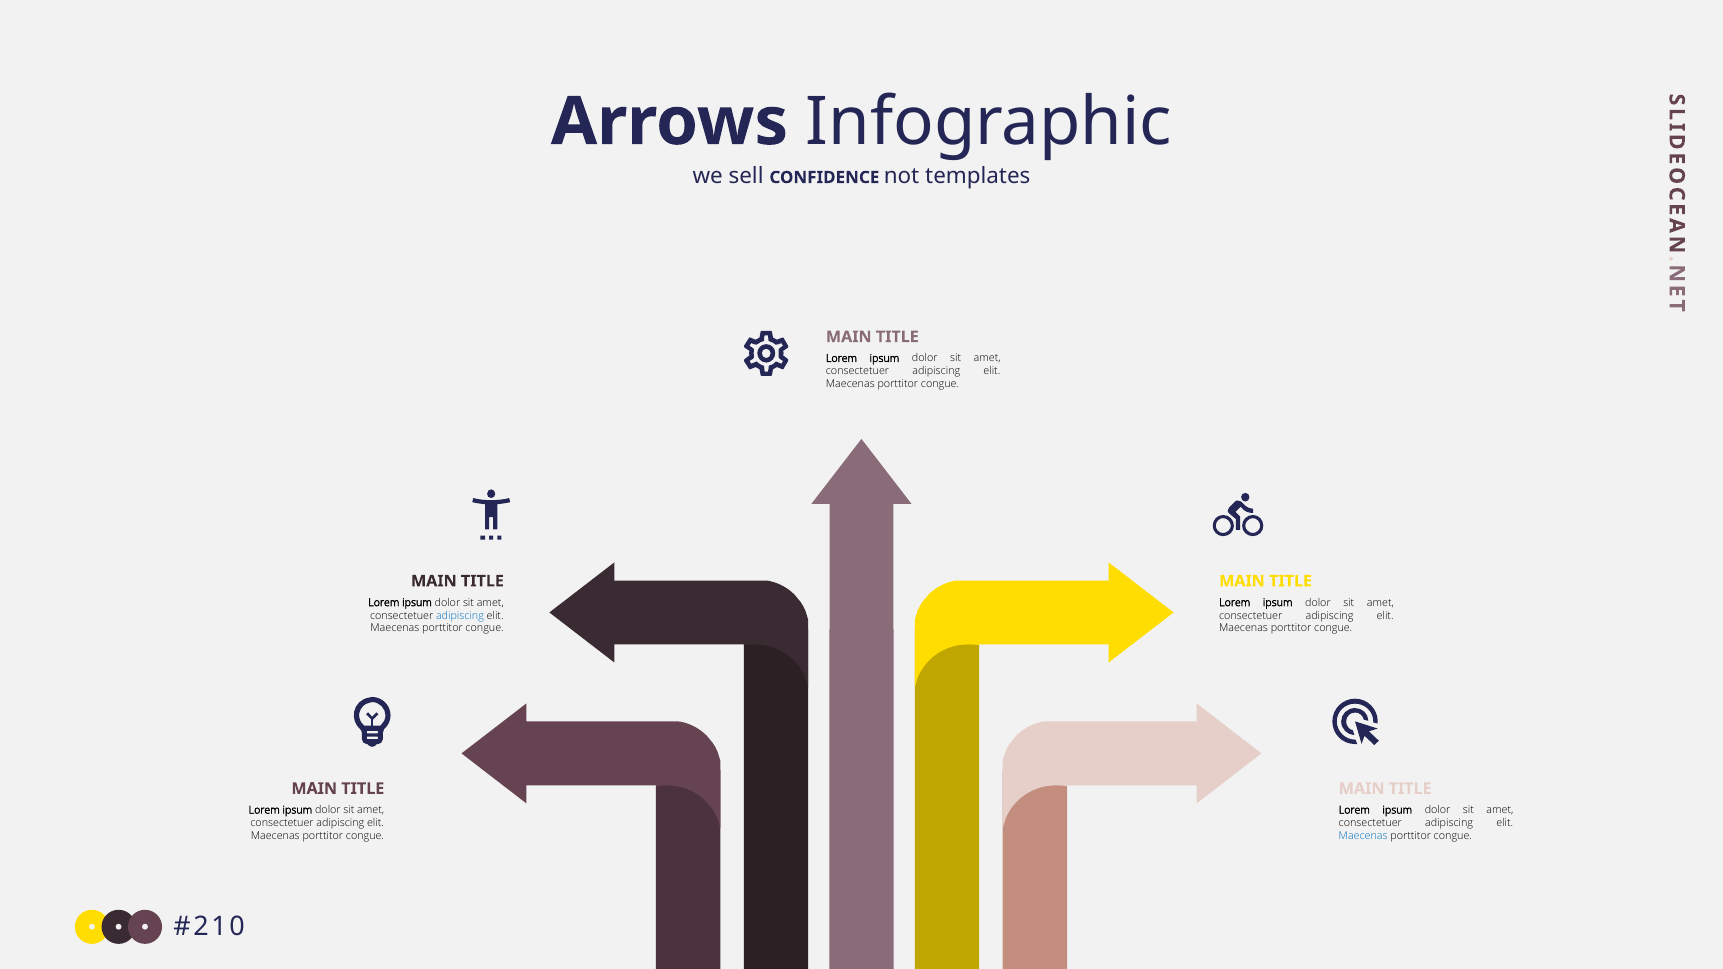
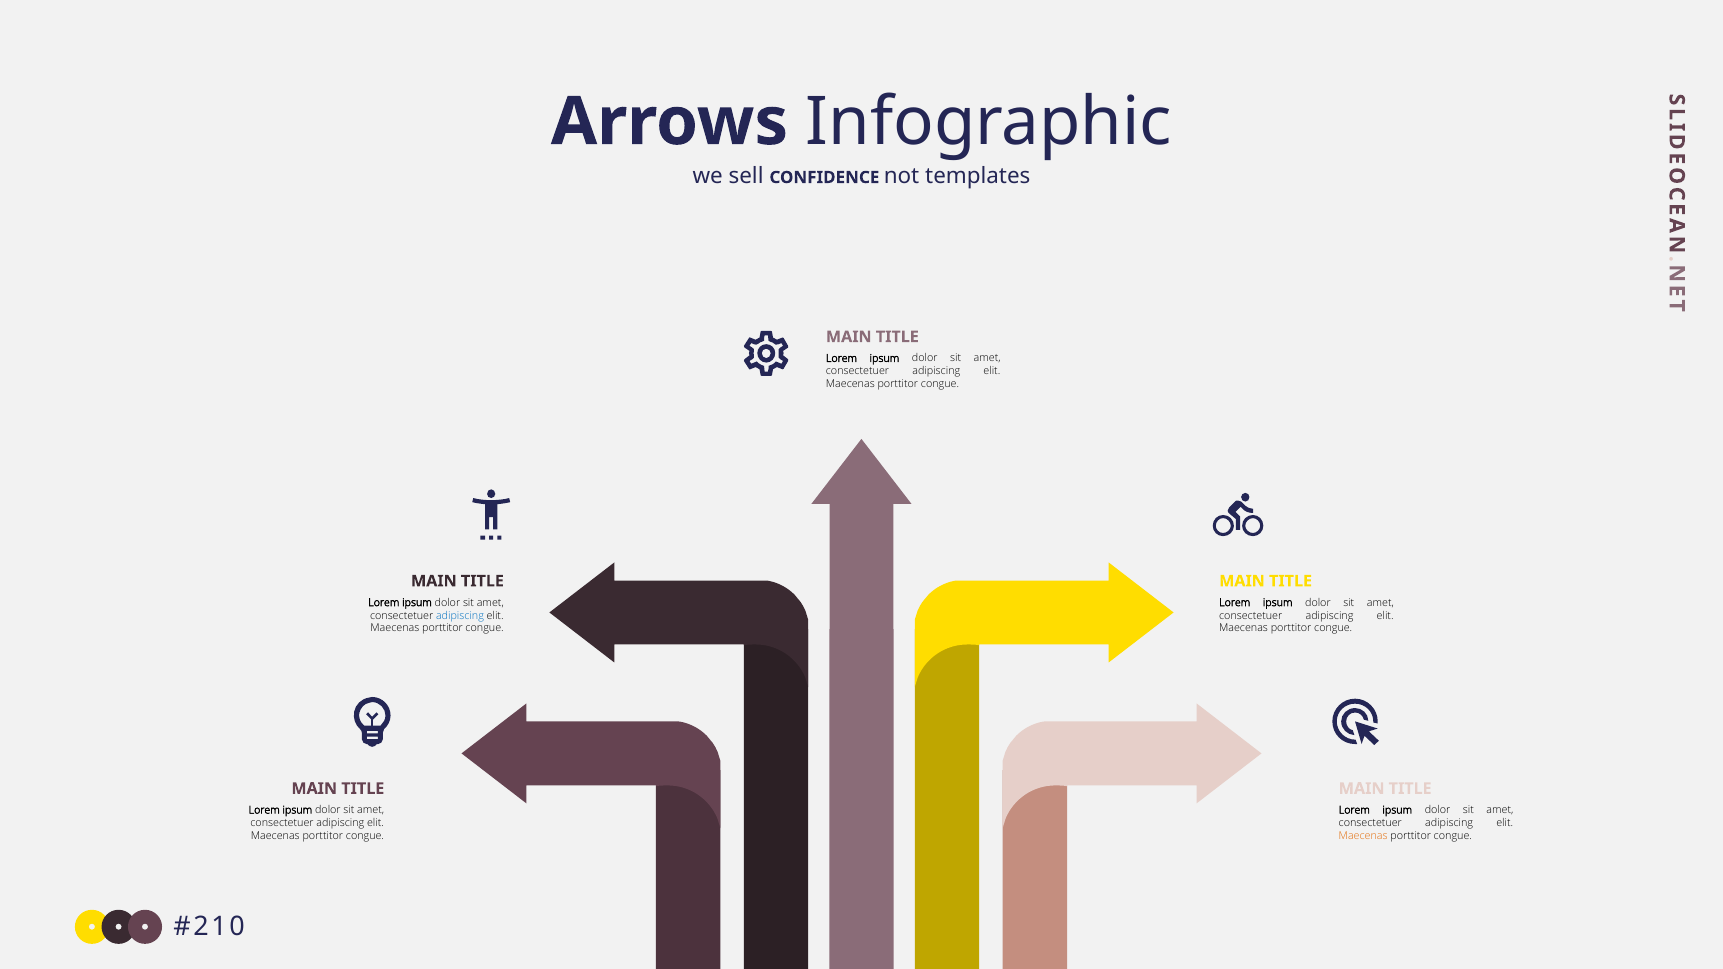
Maecenas colour: blue -> orange (1363, 836)
